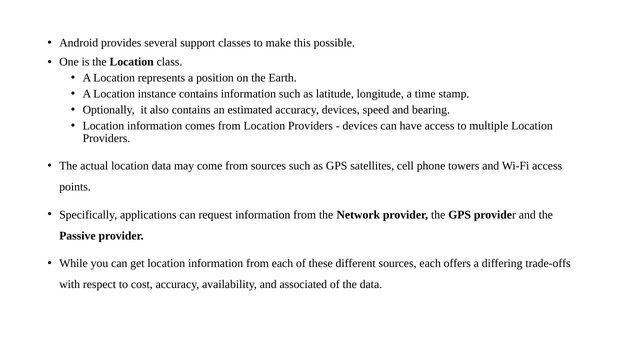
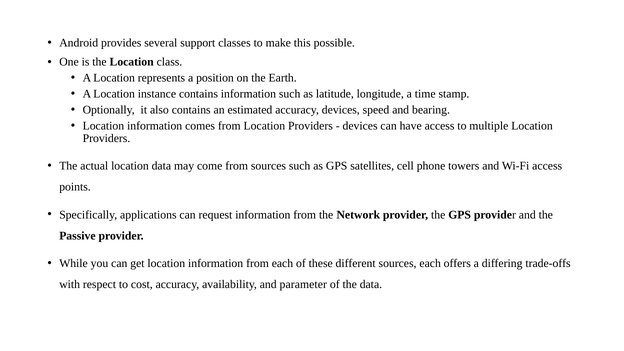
associated: associated -> parameter (303, 284)
